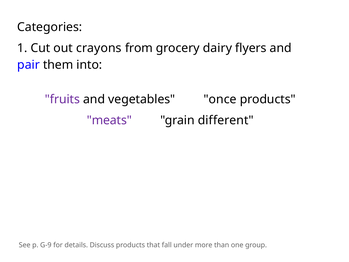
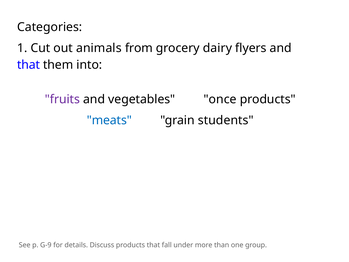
crayons: crayons -> animals (99, 48)
pair: pair -> that (29, 65)
meats colour: purple -> blue (109, 120)
different: different -> students (226, 120)
